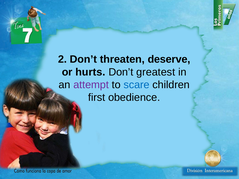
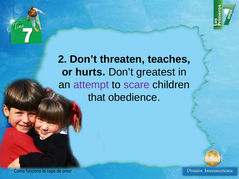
deserve: deserve -> teaches (169, 59)
scare colour: blue -> purple (137, 85)
first: first -> that (97, 98)
